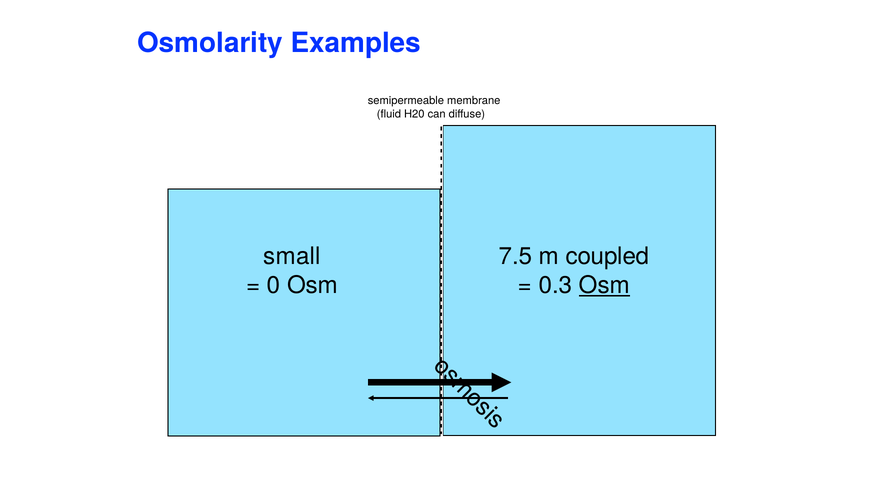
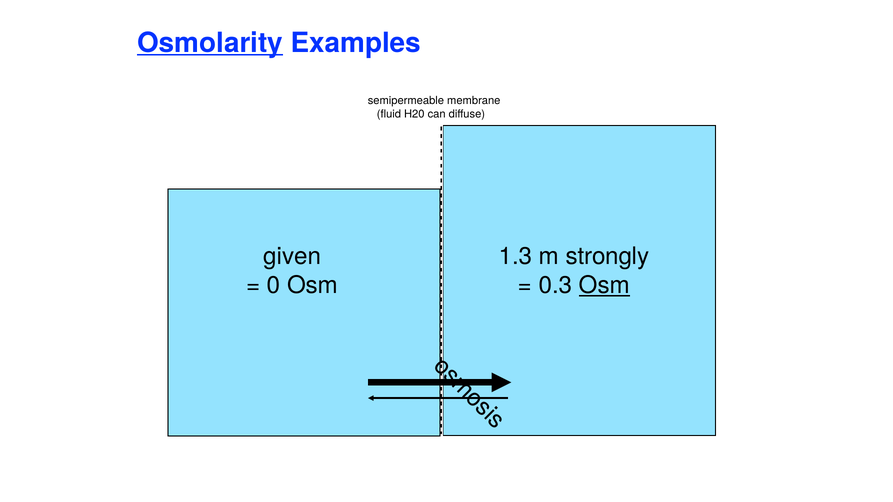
Osmolarity underline: none -> present (210, 43)
small: small -> given (292, 257)
7.5: 7.5 -> 1.3 (516, 257)
coupled: coupled -> strongly (607, 257)
